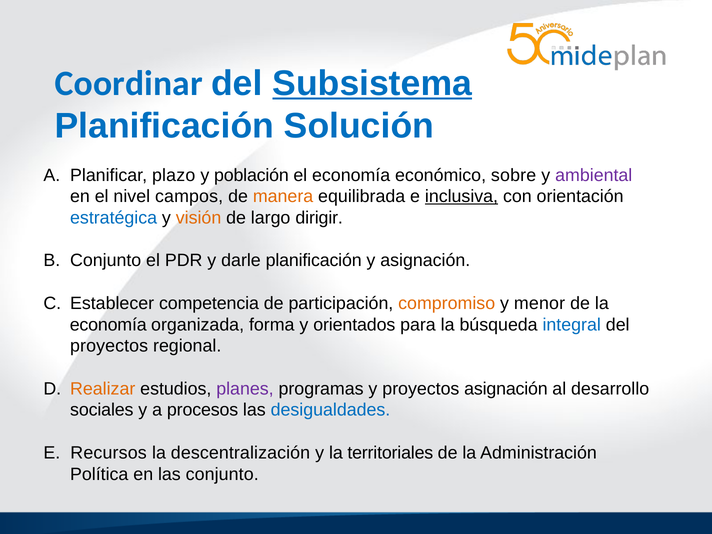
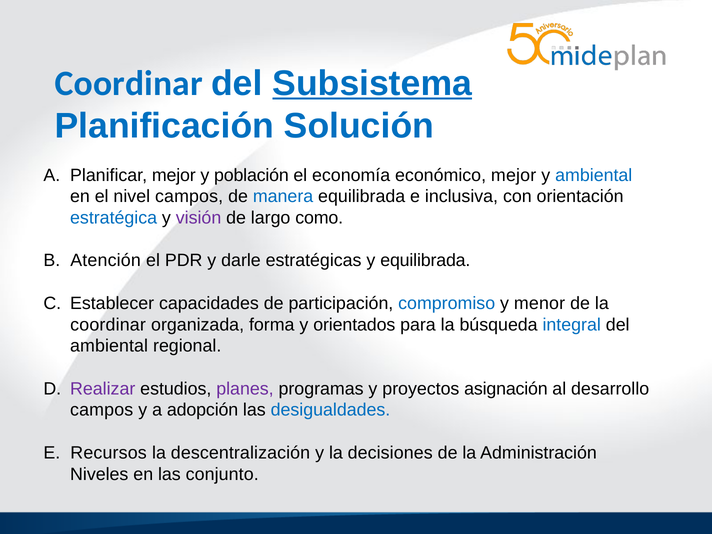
Planificar plazo: plazo -> mejor (174, 175)
económico sobre: sobre -> mejor (514, 175)
ambiental colour: purple -> blue (594, 175)
manera colour: orange -> blue (283, 197)
inclusiva underline: present -> none (461, 197)
visión colour: orange -> purple (199, 218)
dirigir: dirigir -> como (319, 218)
Conjunto: Conjunto -> Atención (106, 261)
darle planificación: planificación -> estratégicas (314, 261)
y asignación: asignación -> equilibrada (425, 261)
competencia: competencia -> capacidades (209, 303)
compromiso colour: orange -> blue (447, 303)
economía: economía -> coordinar (108, 325)
proyectos: proyectos -> ambiental (109, 346)
Realizar colour: orange -> purple (103, 389)
sociales: sociales -> campos (102, 410)
procesos: procesos -> adopción (203, 410)
territoriales: territoriales -> decisiones (390, 453)
Política: Política -> Niveles (99, 474)
